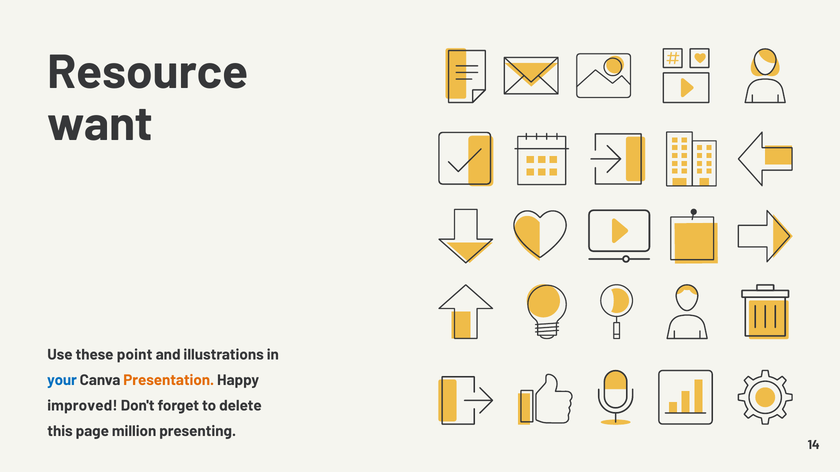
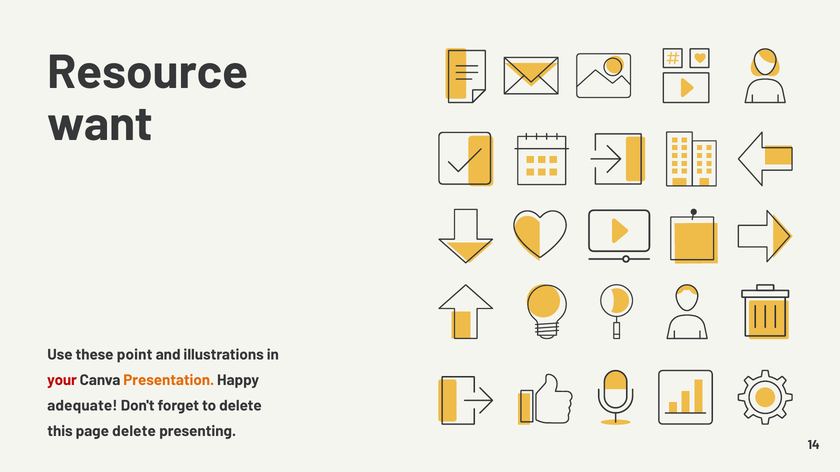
your colour: blue -> red (62, 380)
improved: improved -> adequate (82, 406)
page million: million -> delete (134, 431)
